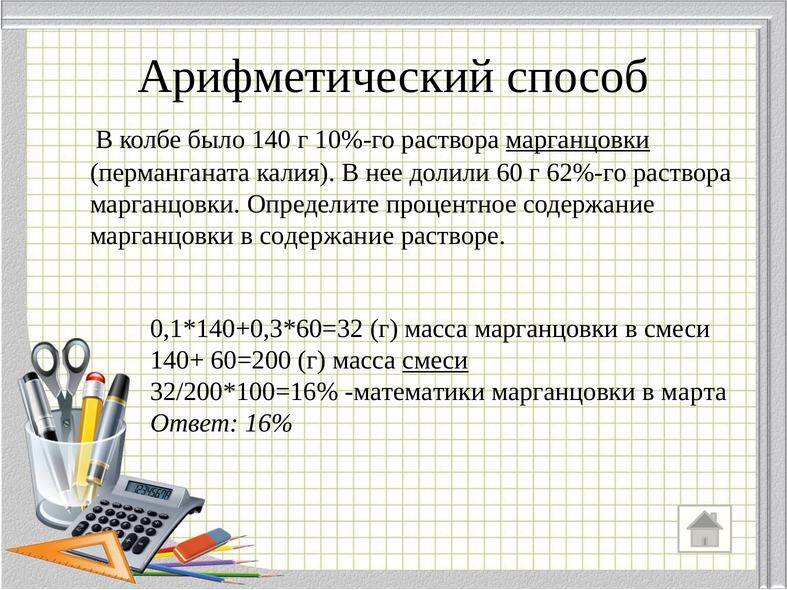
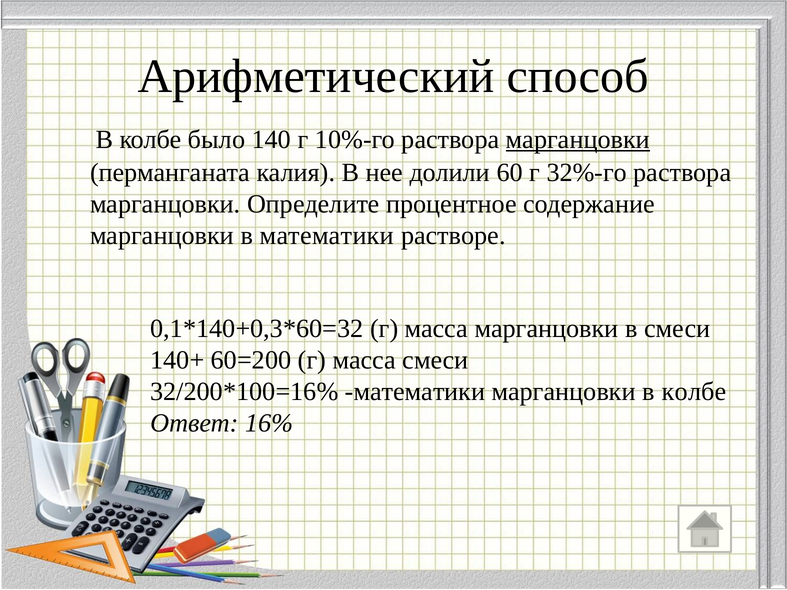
62%-го: 62%-го -> 32%-го (587, 173)
в содержание: содержание -> математики (327, 236)
смеси underline: present -> none (435, 360)
марганцовки в марта: марта -> колбе (694, 392)
